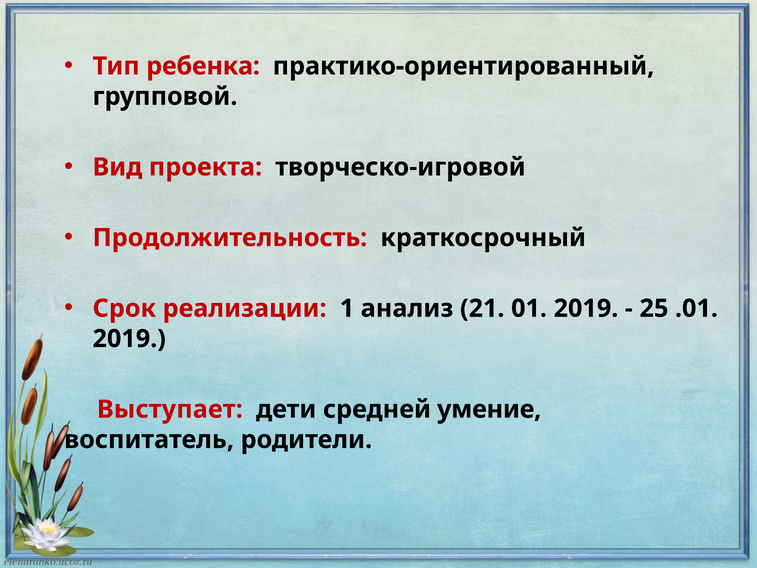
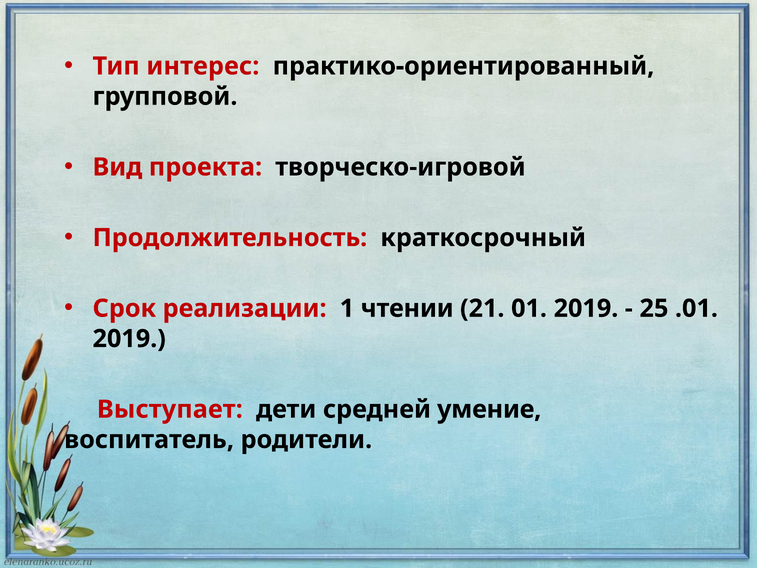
ребенка: ребенка -> интерес (203, 66)
анализ: анализ -> чтении (407, 308)
